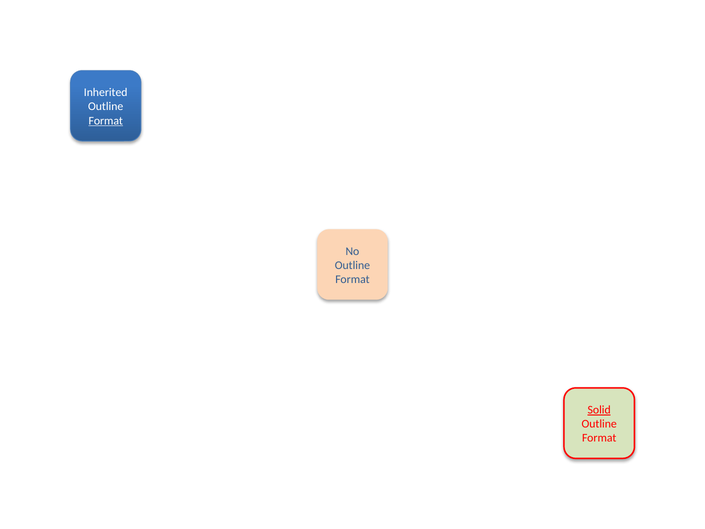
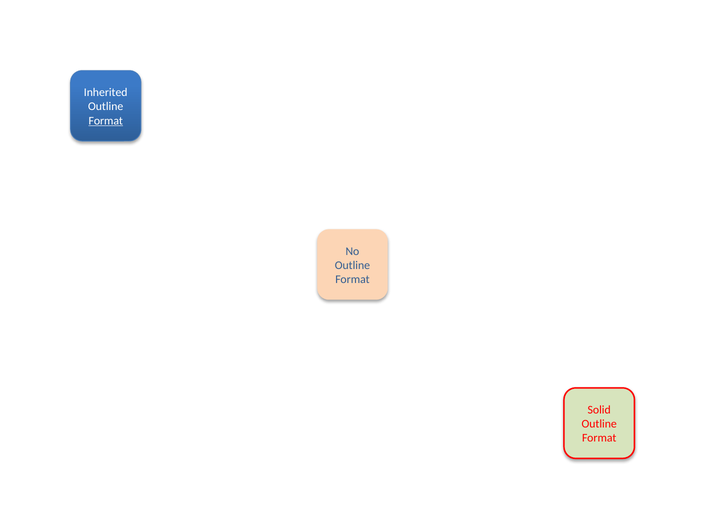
Solid underline: present -> none (599, 410)
